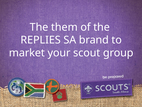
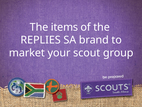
them: them -> items (64, 27)
